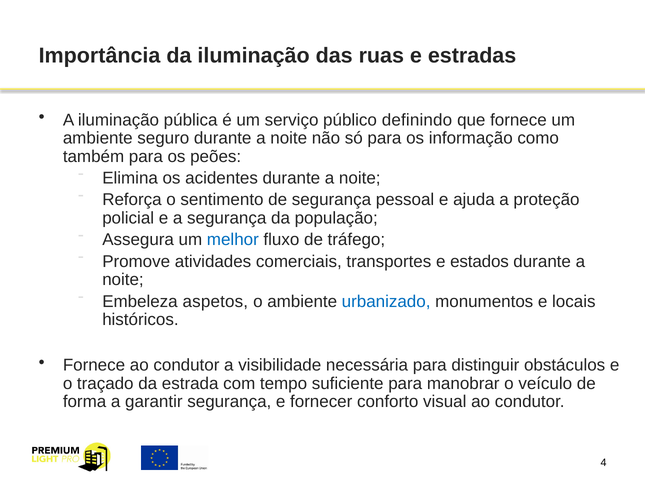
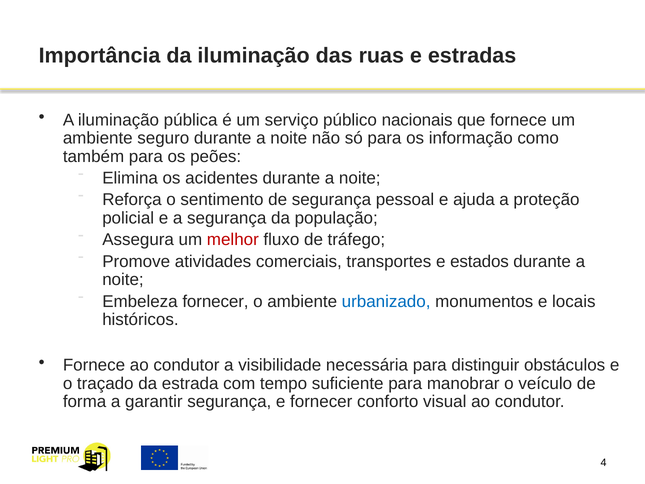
definindo: definindo -> nacionais (417, 120)
melhor colour: blue -> red (233, 240)
Embeleza aspetos: aspetos -> fornecer (215, 301)
